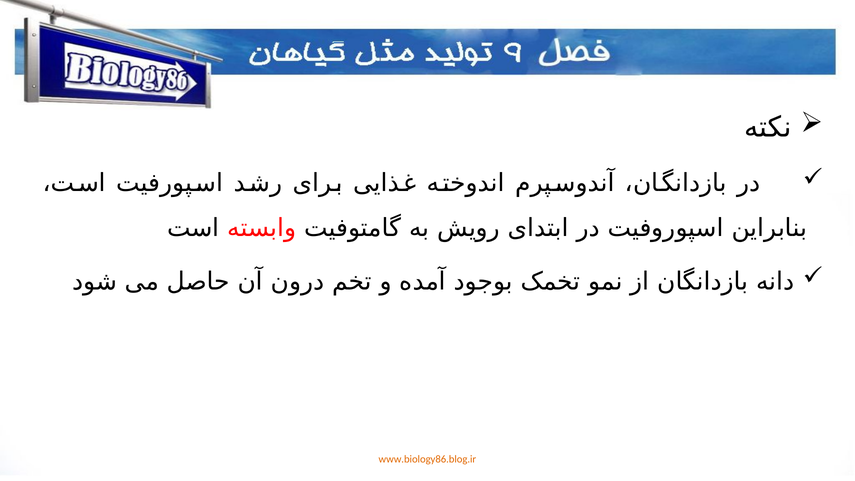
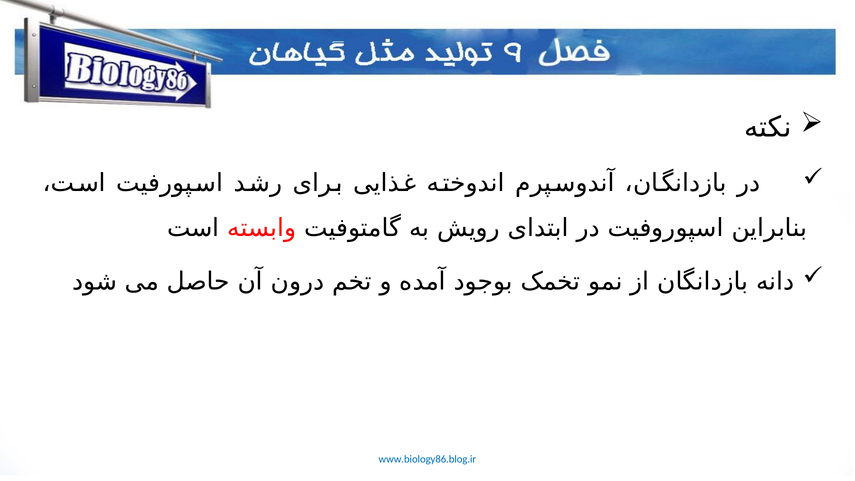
www.biology86.blog.ir colour: orange -> blue (427, 459)
